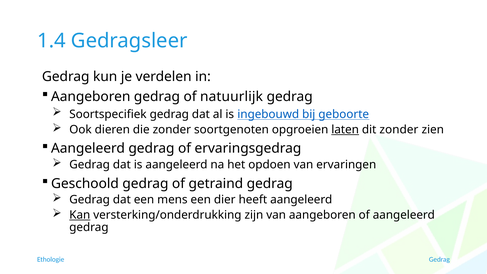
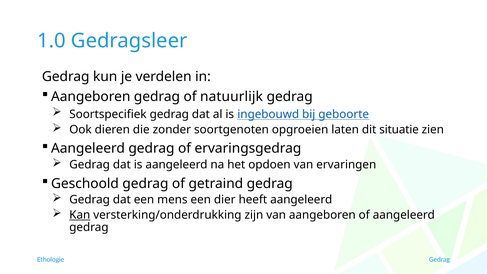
1.4: 1.4 -> 1.0 (51, 41)
laten underline: present -> none (345, 130)
dit zonder: zonder -> situatie (399, 130)
